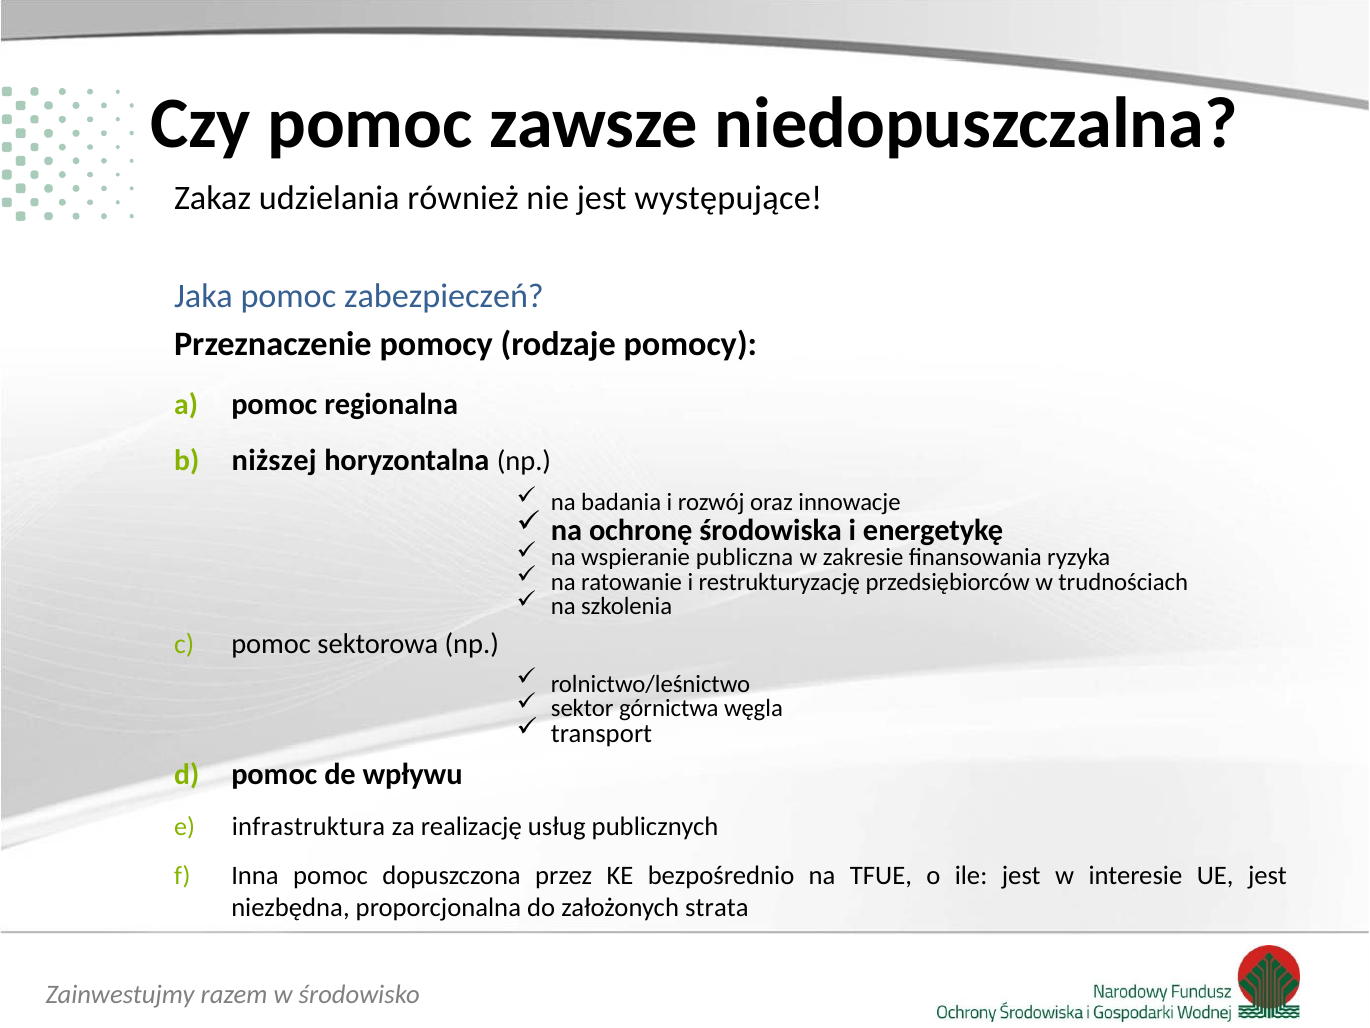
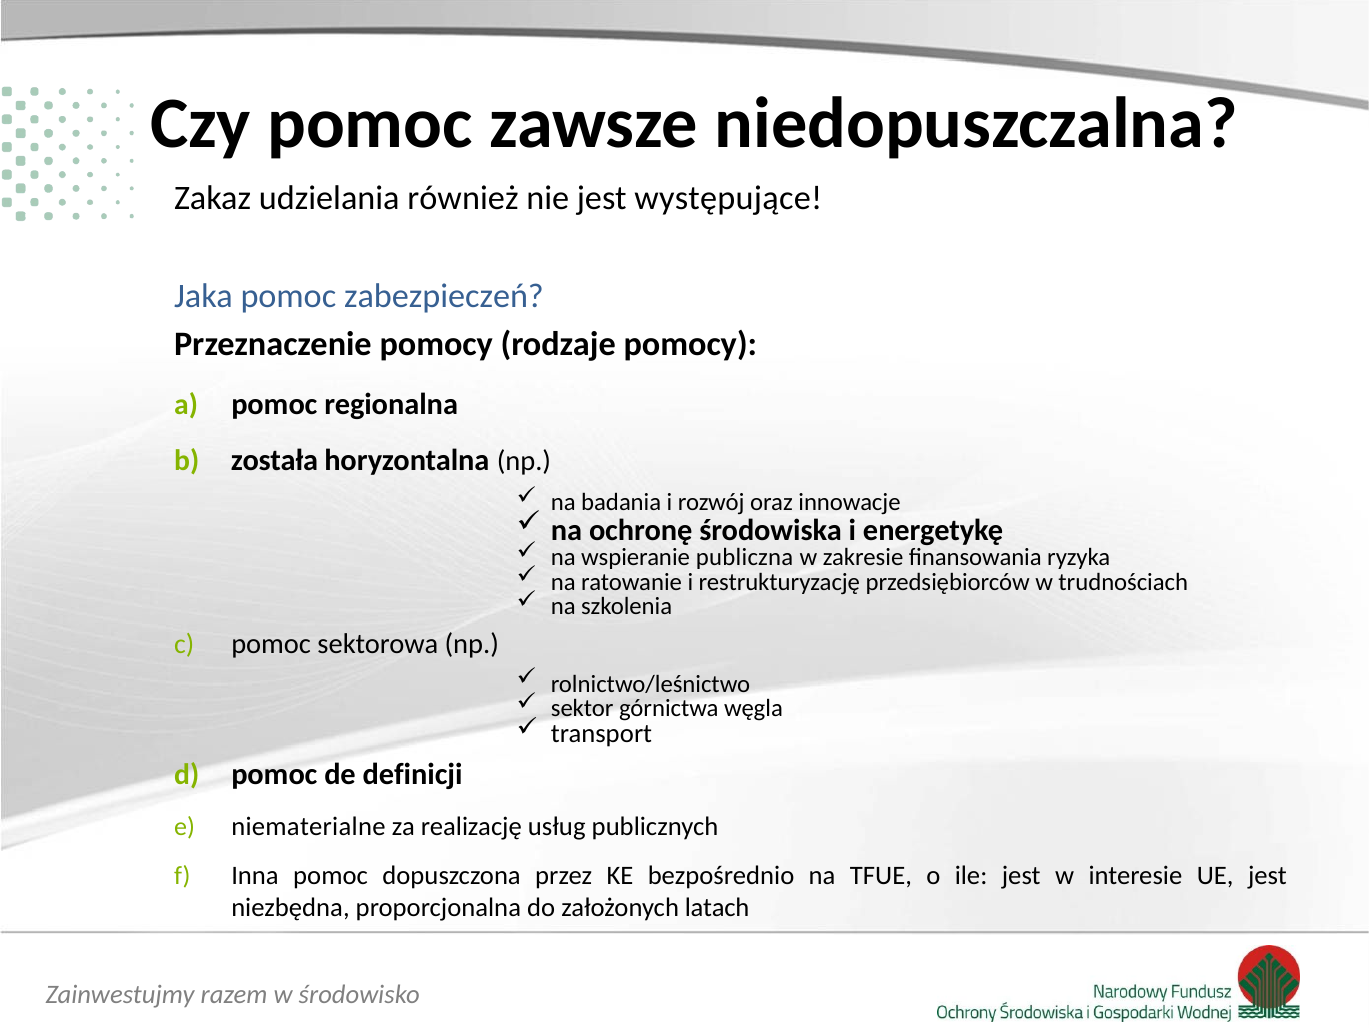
niższej: niższej -> została (274, 461)
wpływu: wpływu -> definicji (413, 774)
infrastruktura: infrastruktura -> niematerialne (308, 826)
strata: strata -> latach (717, 907)
